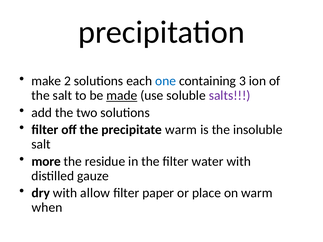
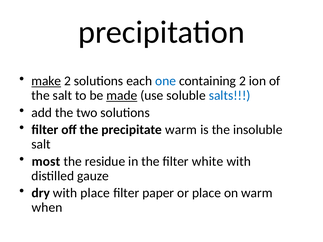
make underline: none -> present (46, 81)
containing 3: 3 -> 2 (242, 81)
salts colour: purple -> blue (230, 96)
more: more -> most (46, 162)
water: water -> white (208, 162)
with allow: allow -> place (95, 193)
